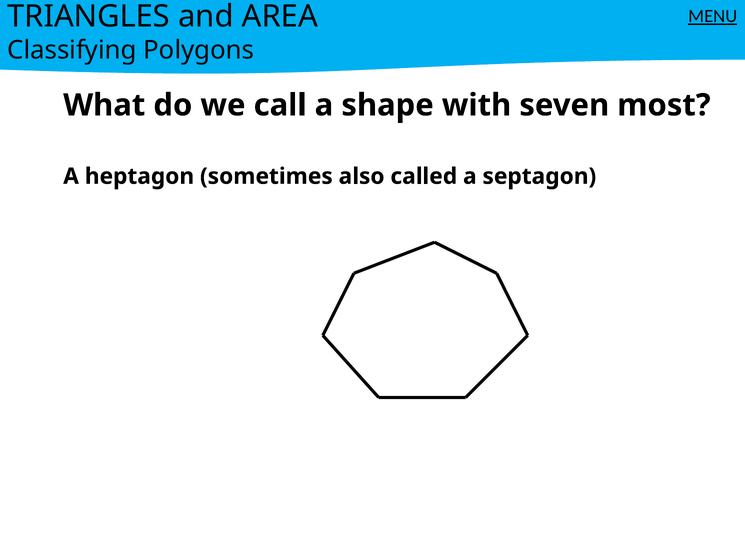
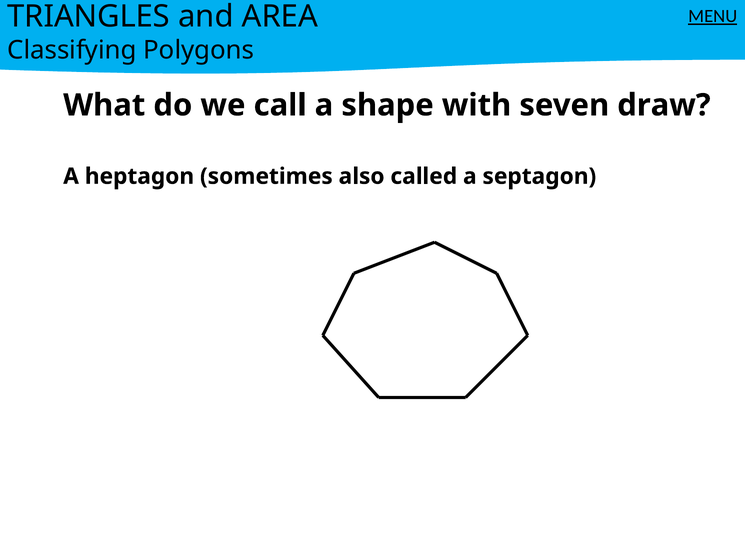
most: most -> draw (664, 105)
